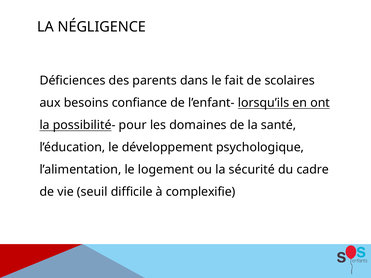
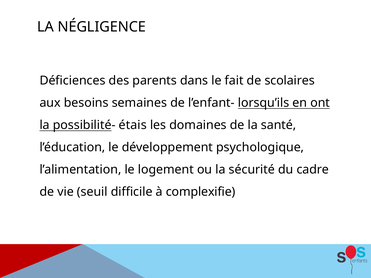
confiance: confiance -> semaines (139, 103)
pour: pour -> étais (133, 125)
